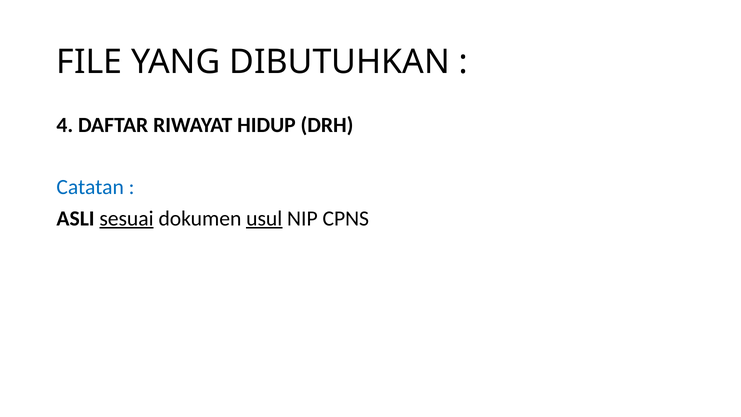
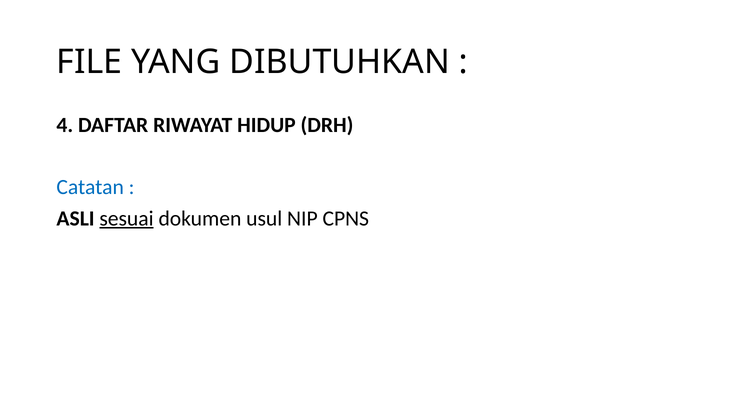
usul underline: present -> none (264, 218)
